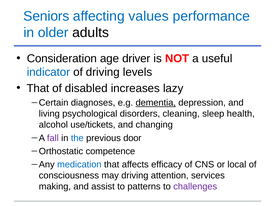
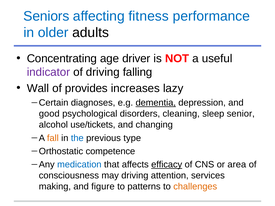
values: values -> fitness (149, 16)
Consideration: Consideration -> Concentrating (62, 59)
indicator colour: blue -> purple (48, 72)
levels: levels -> falling (138, 72)
That: That -> Wall (38, 88)
disabled: disabled -> provides (86, 88)
living: living -> good (49, 114)
health: health -> senior (241, 114)
fall colour: purple -> orange (53, 138)
door: door -> type (132, 138)
efficacy underline: none -> present (167, 165)
local: local -> area (237, 165)
assist: assist -> figure (103, 187)
challenges colour: purple -> orange (195, 187)
